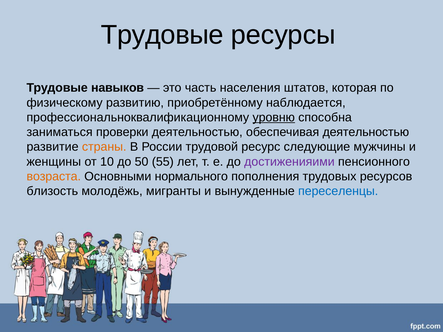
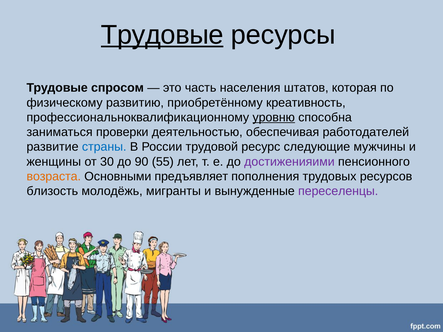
Трудовые underline: none -> present (162, 35)
навыков: навыков -> спросом (117, 88)
наблюдается: наблюдается -> креативность (306, 103)
обеспечивая деятельностью: деятельностью -> работодателей (366, 132)
страны colour: orange -> blue (104, 147)
10: 10 -> 30 (107, 162)
50: 50 -> 90 (142, 162)
нормального: нормального -> предъявляет (191, 177)
переселенцы colour: blue -> purple (338, 191)
